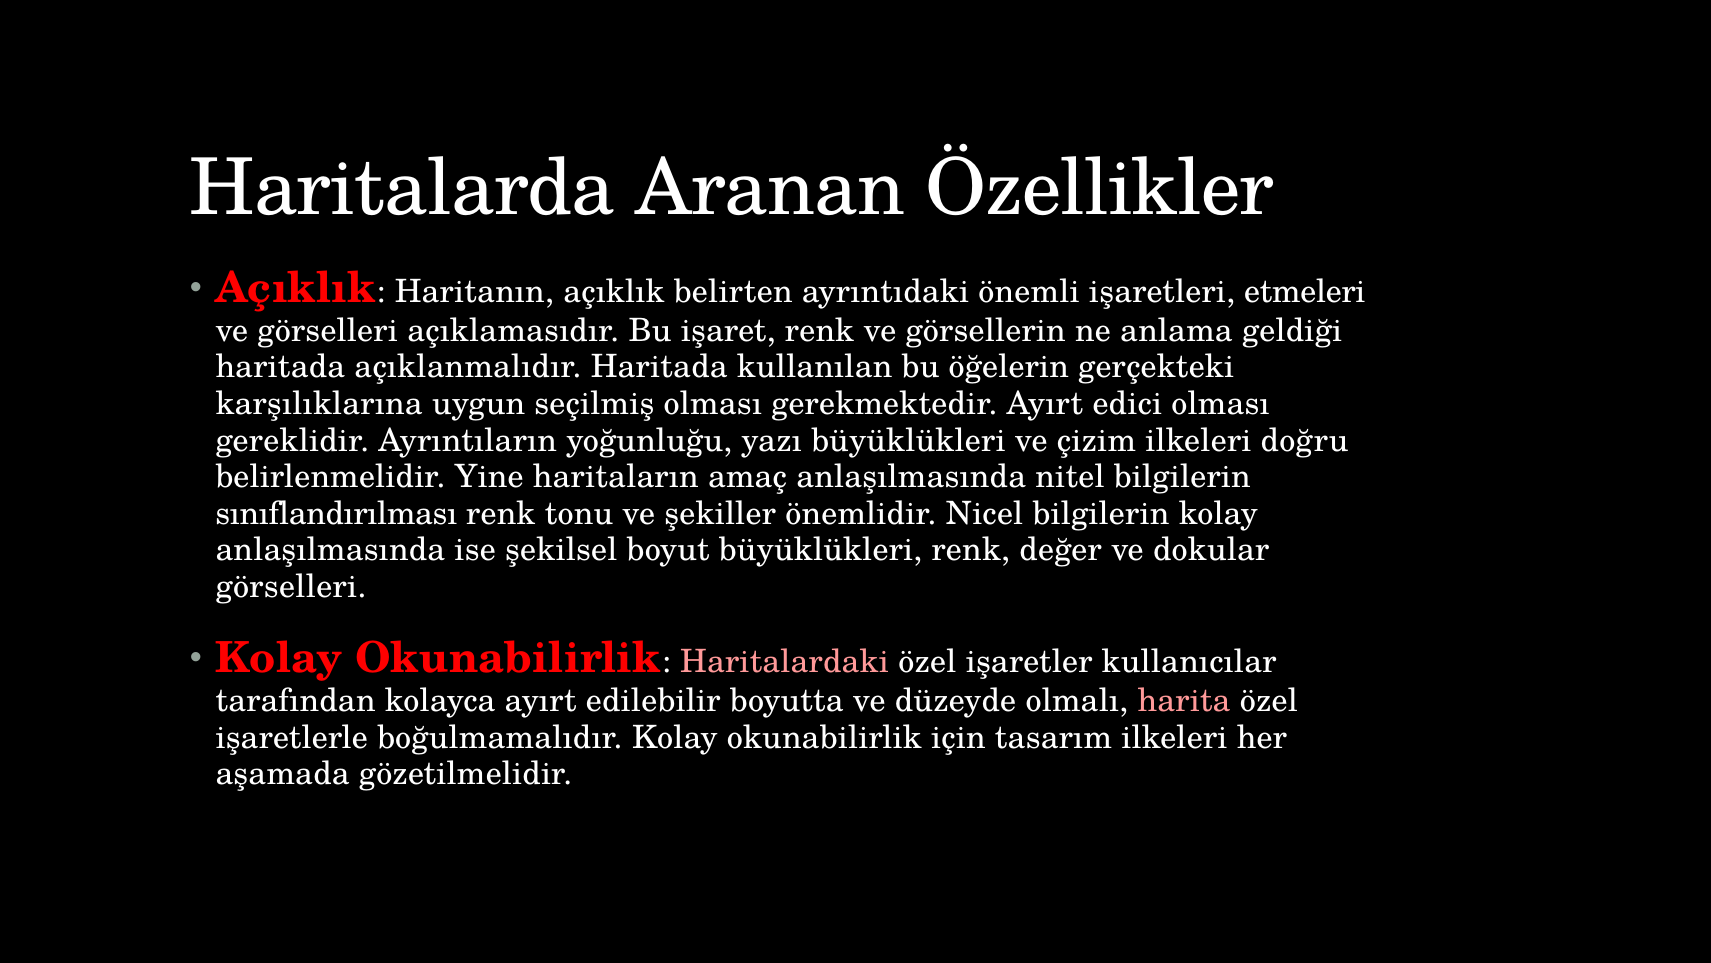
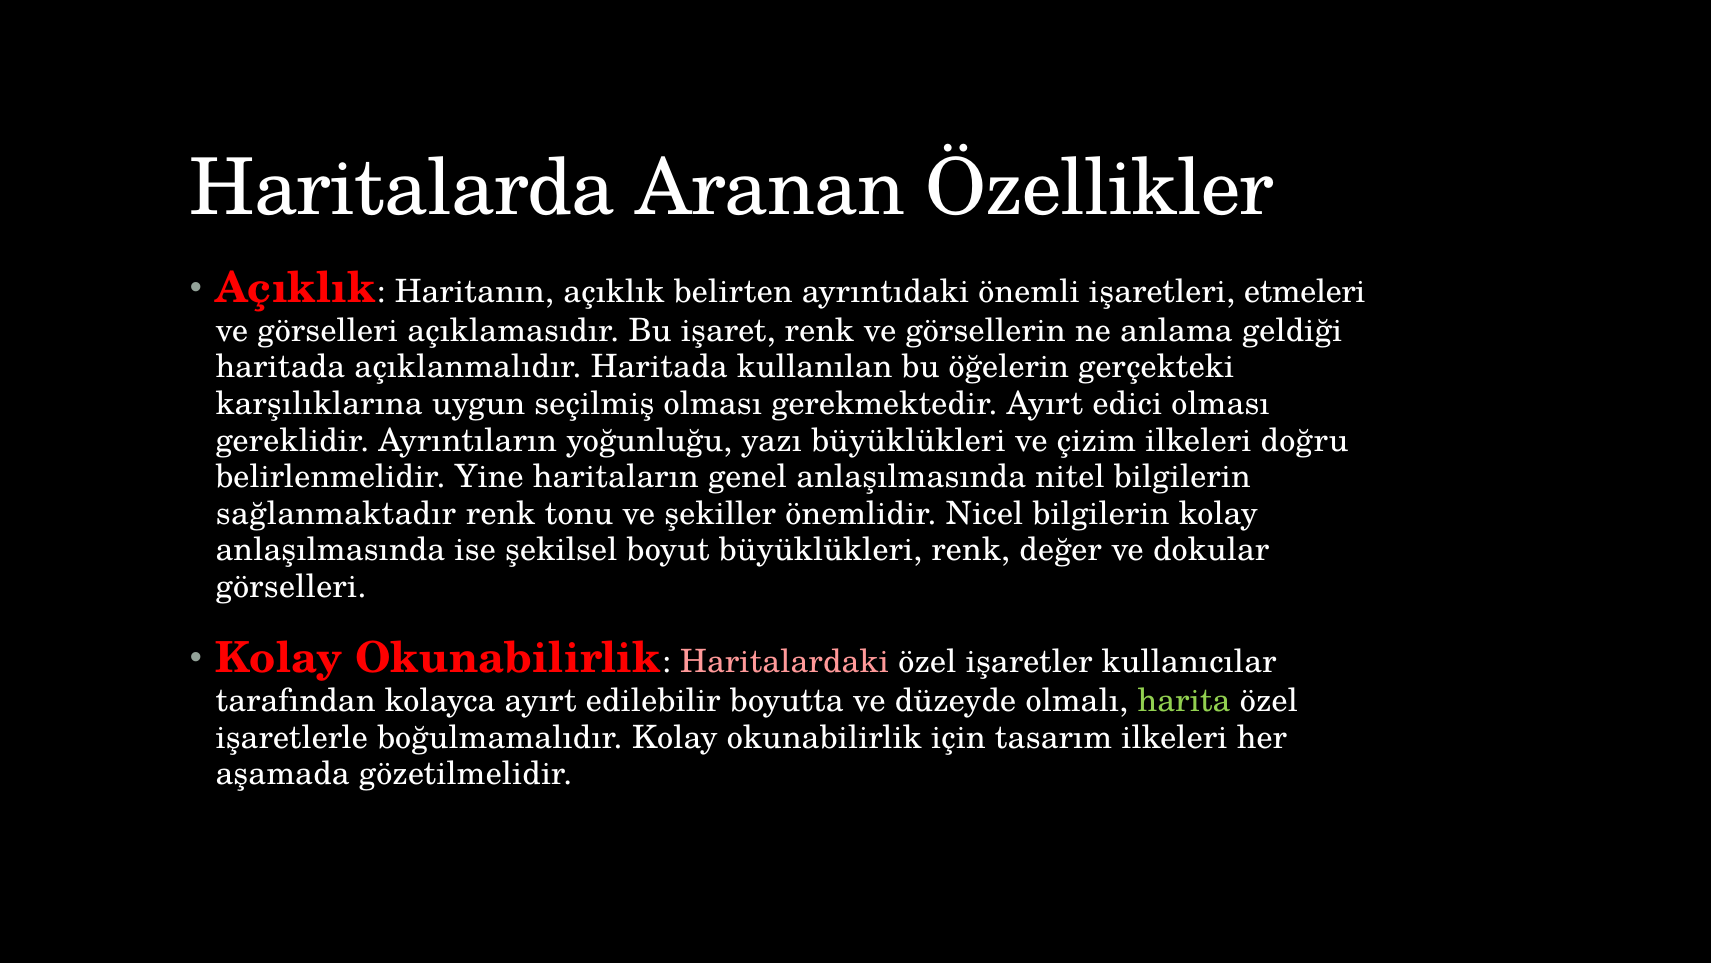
amaç: amaç -> genel (748, 477)
sınıflandırılması: sınıflandırılması -> sağlanmaktadır (336, 513)
harita colour: pink -> light green (1184, 700)
